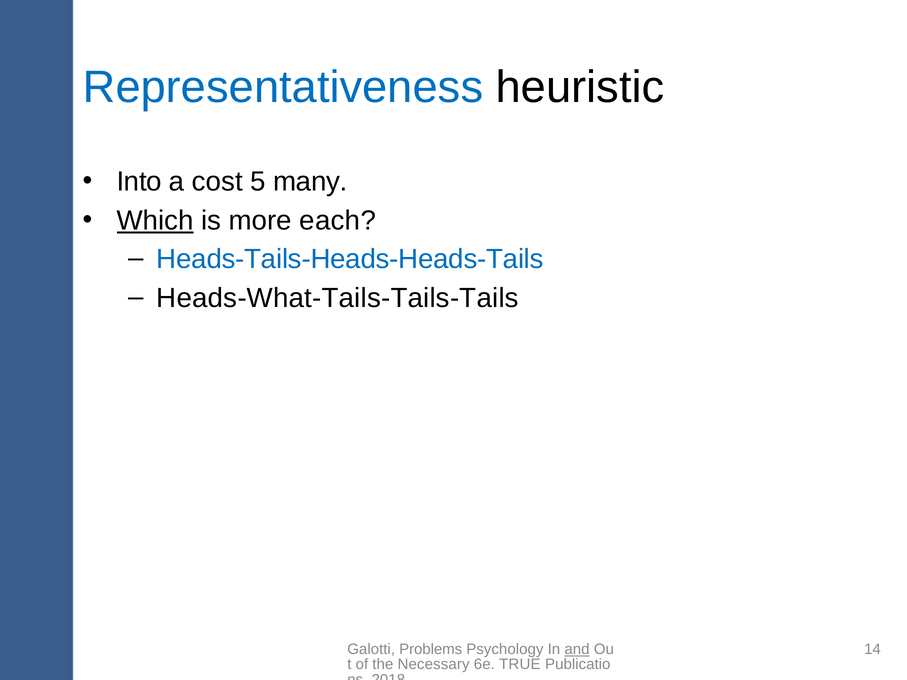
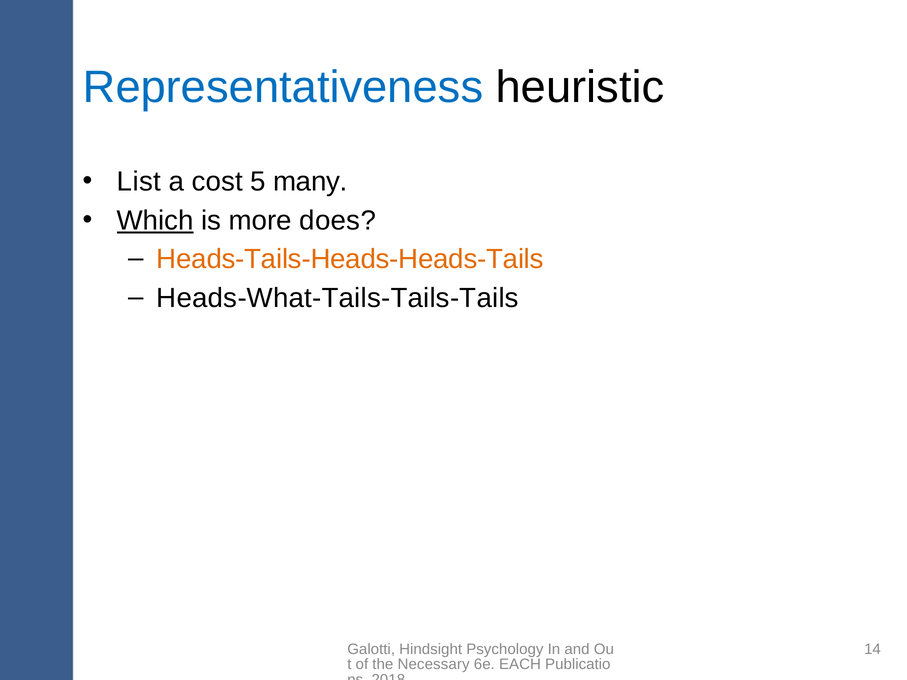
Into: Into -> List (139, 182)
each: each -> does (338, 221)
Heads-Tails-Heads-Heads-Tails colour: blue -> orange (350, 259)
Problems: Problems -> Hindsight (431, 650)
and underline: present -> none (577, 650)
TRUE: TRUE -> EACH (520, 665)
